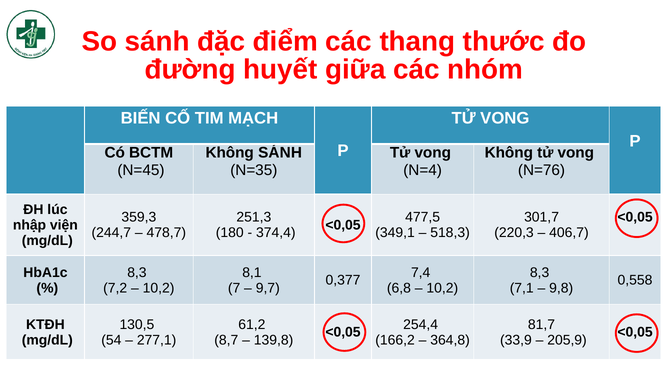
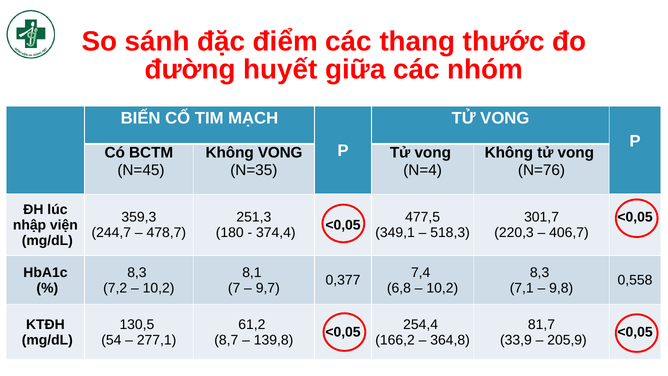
Không SÁNH: SÁNH -> VONG (280, 153)
